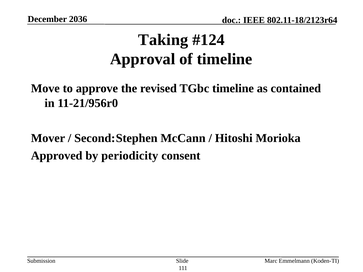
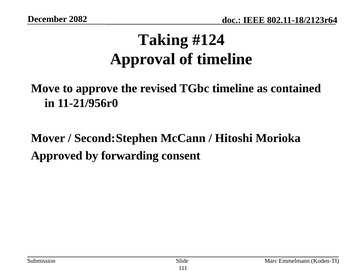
2036: 2036 -> 2082 (78, 19)
periodicity: periodicity -> forwarding (130, 156)
